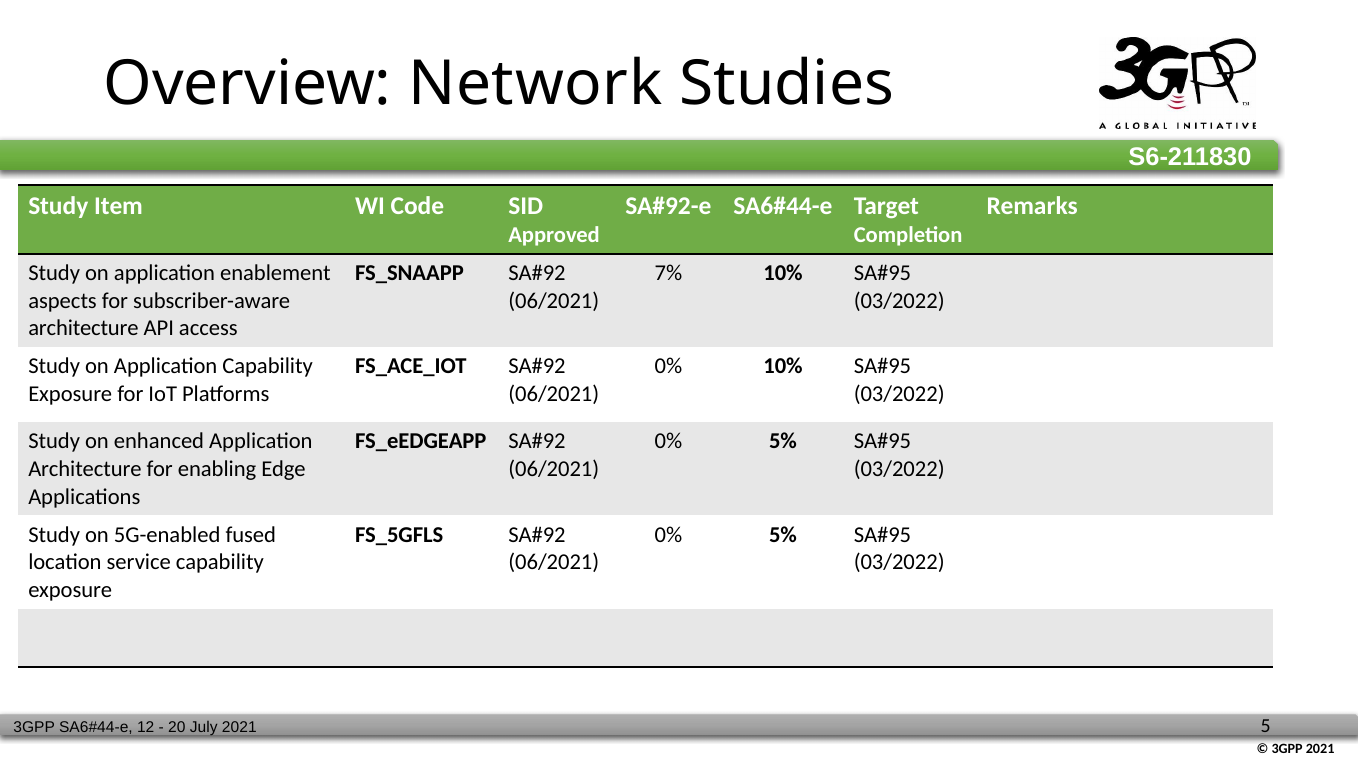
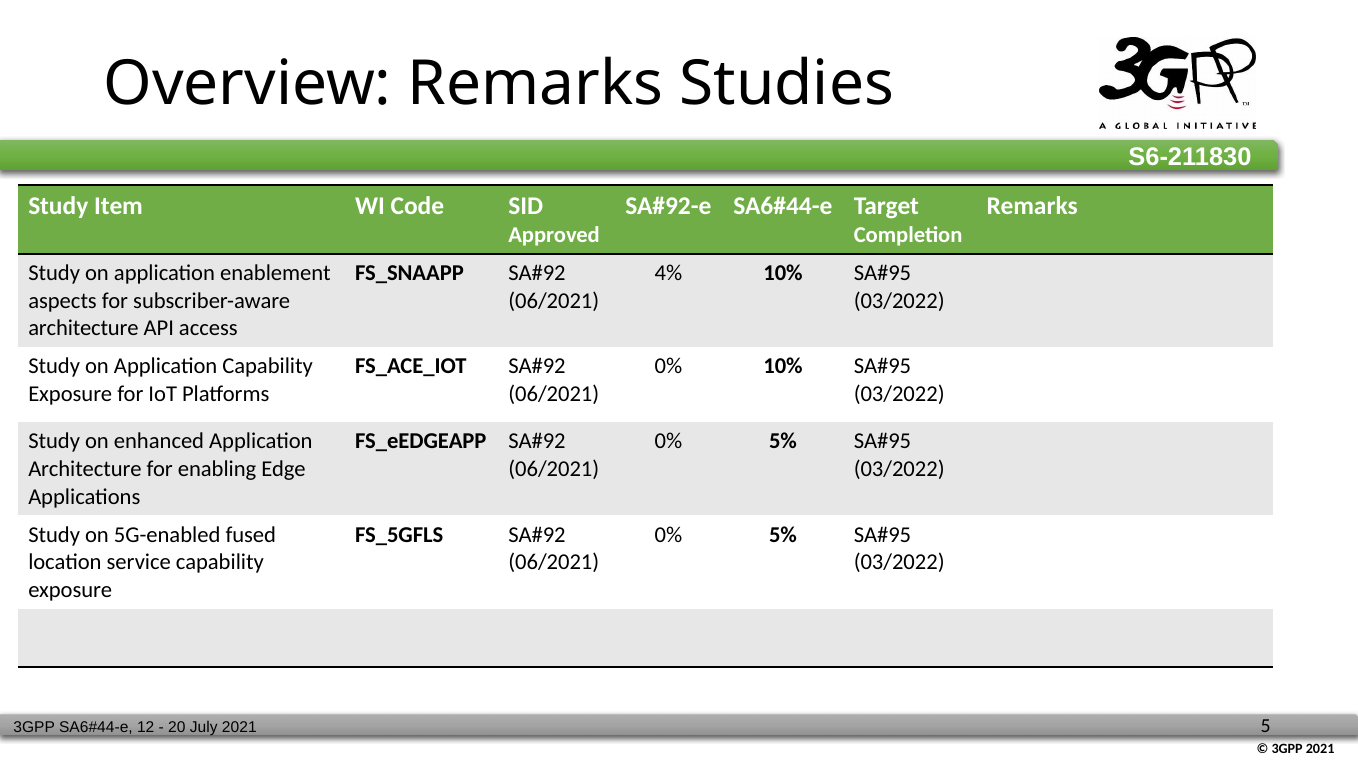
Overview Network: Network -> Remarks (536, 84)
7%: 7% -> 4% (668, 273)
